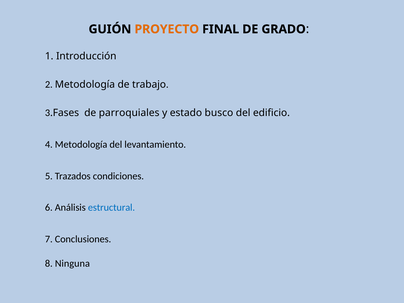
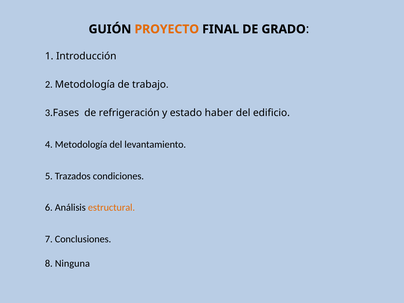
parroquiales: parroquiales -> refrigeración (129, 113)
busco: busco -> haber (219, 113)
estructural colour: blue -> orange (111, 208)
